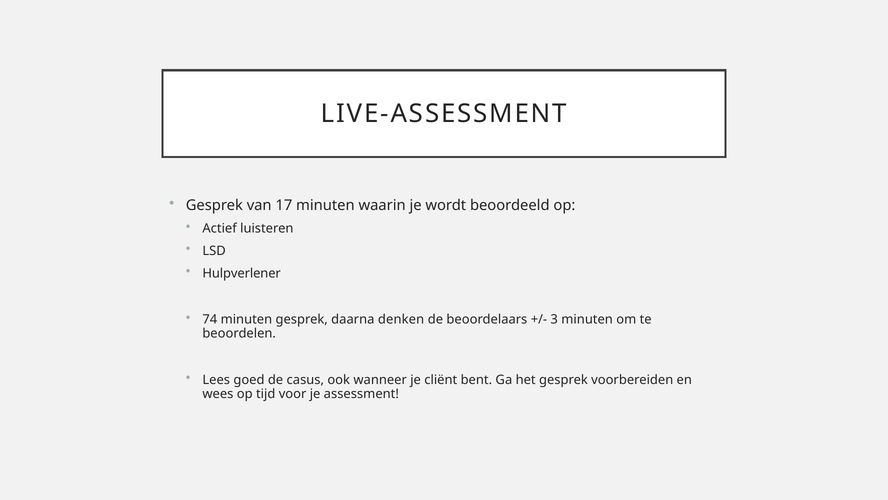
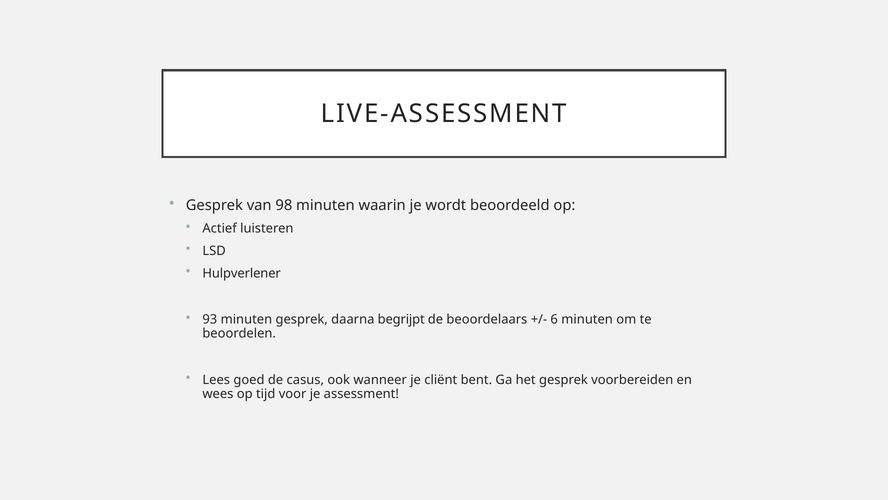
17: 17 -> 98 (284, 205)
74: 74 -> 93 (210, 319)
denken: denken -> begrijpt (401, 319)
3: 3 -> 6 (554, 319)
